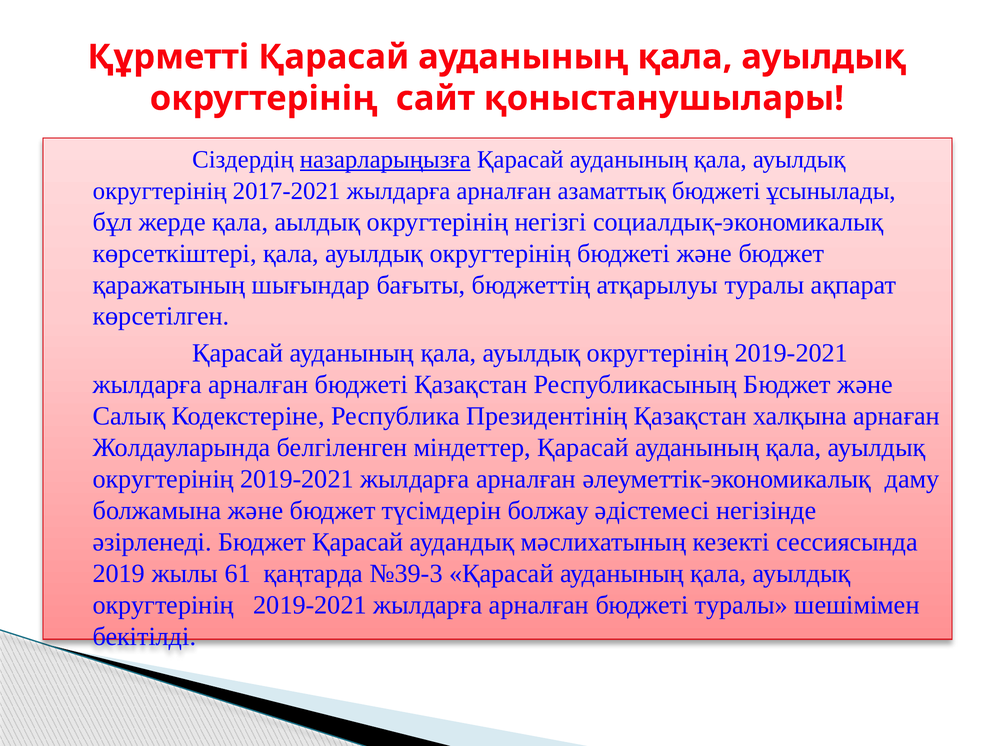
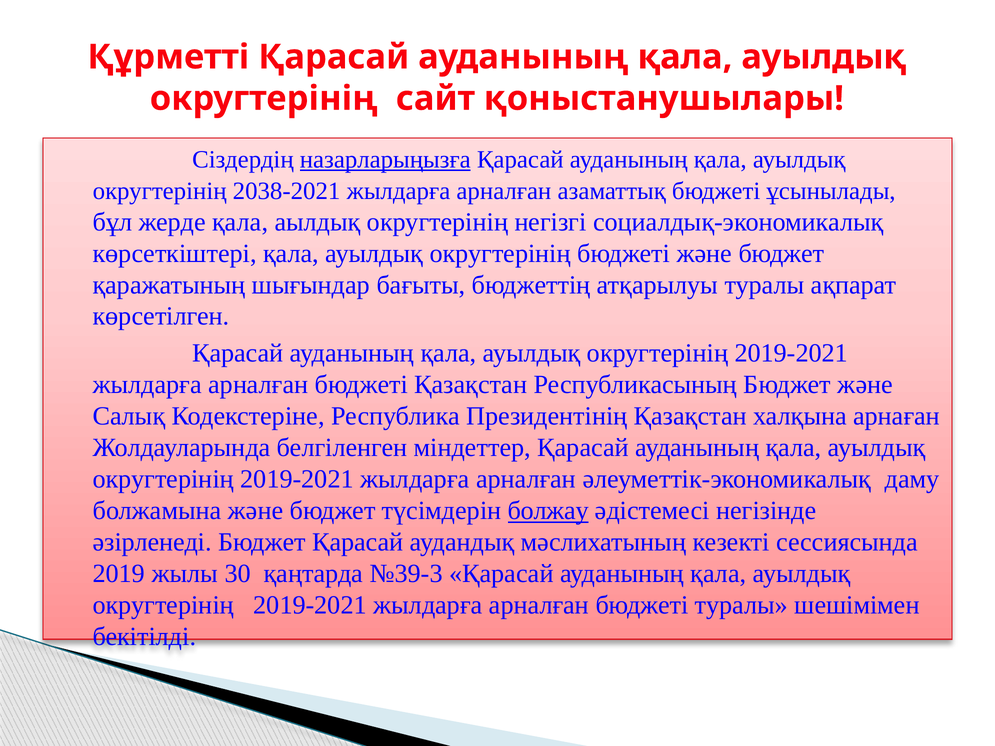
2017-2021: 2017-2021 -> 2038-2021 (287, 191)
болжау underline: none -> present (548, 511)
61: 61 -> 30 (238, 574)
